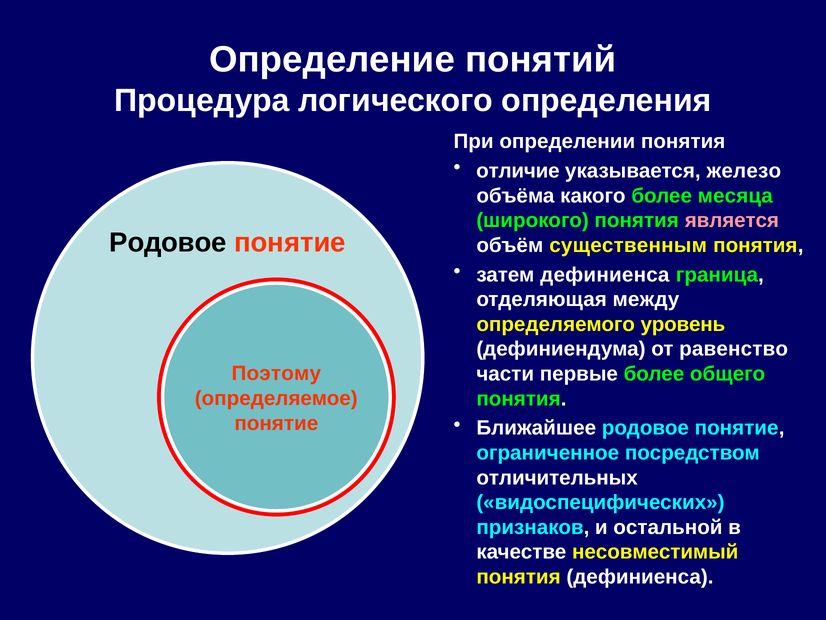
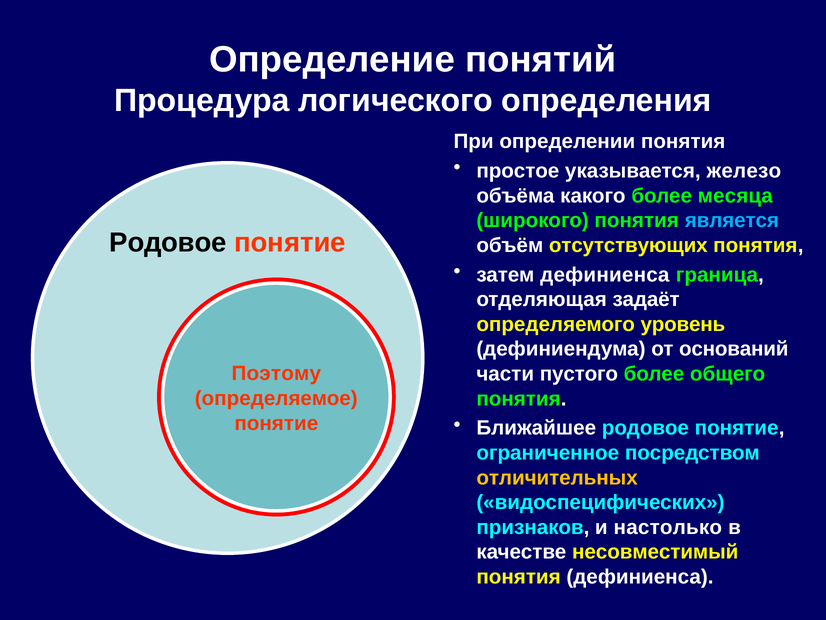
отличие: отличие -> простое (518, 171)
является colour: pink -> light blue (732, 220)
существенным: существенным -> отсутствующих (628, 245)
между: между -> задаёт (646, 299)
равенство: равенство -> оснований (734, 349)
первые: первые -> пустого (579, 374)
отличительных colour: white -> yellow (557, 477)
остальной: остальной -> настолько (668, 527)
